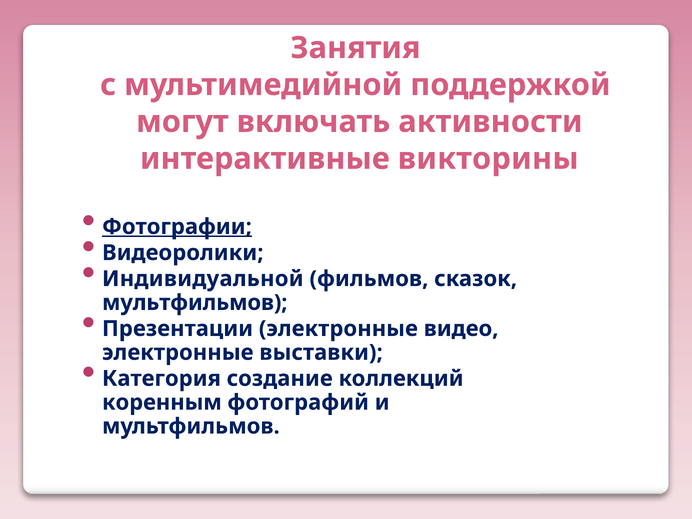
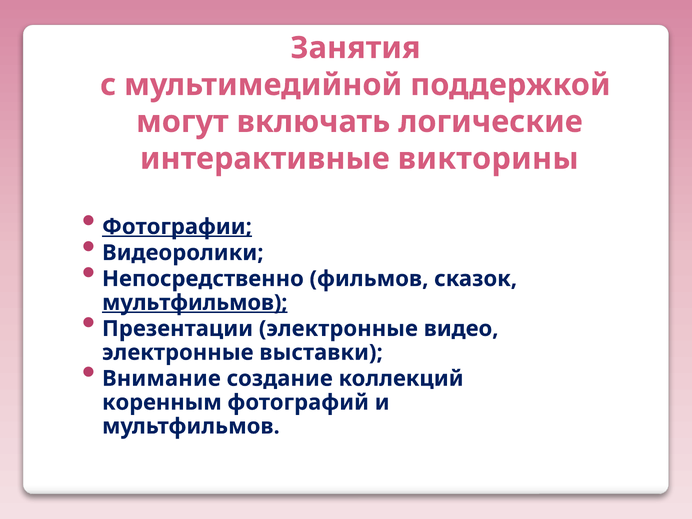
активности: активности -> логические (491, 122)
Индивидуальной: Индивидуальной -> Непосредственно (203, 279)
мультфильмов underline: none -> present (195, 303)
Категория: Категория -> Внимание (161, 379)
